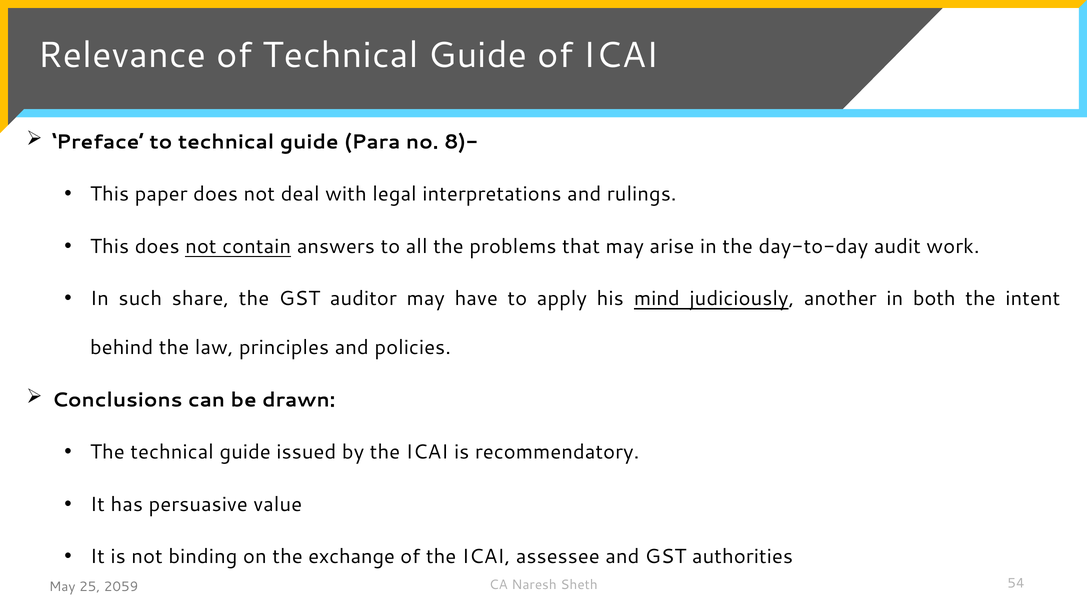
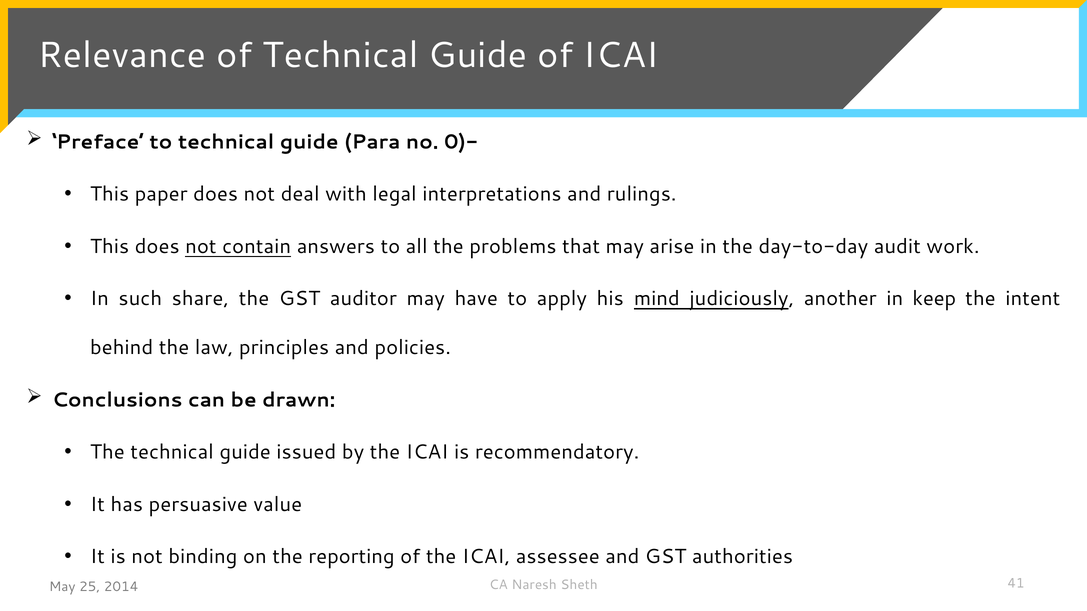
8)-: 8)- -> 0)- (461, 142)
both: both -> keep (934, 299)
exchange: exchange -> reporting (351, 557)
54: 54 -> 41 (1016, 584)
2059: 2059 -> 2014 (121, 587)
